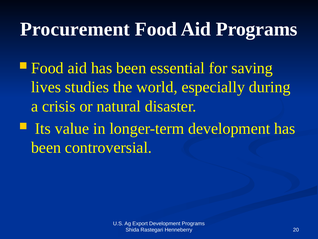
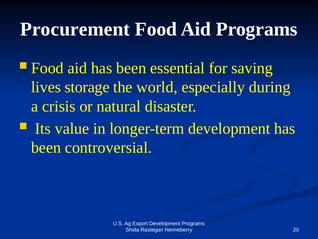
studies: studies -> storage (87, 87)
